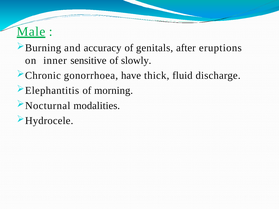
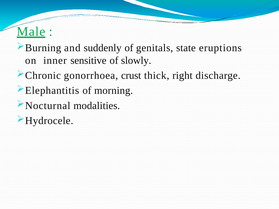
accuracy: accuracy -> suddenly (103, 48)
after: after -> state (186, 48)
have: have -> crust (131, 76)
fluid: fluid -> right (182, 76)
